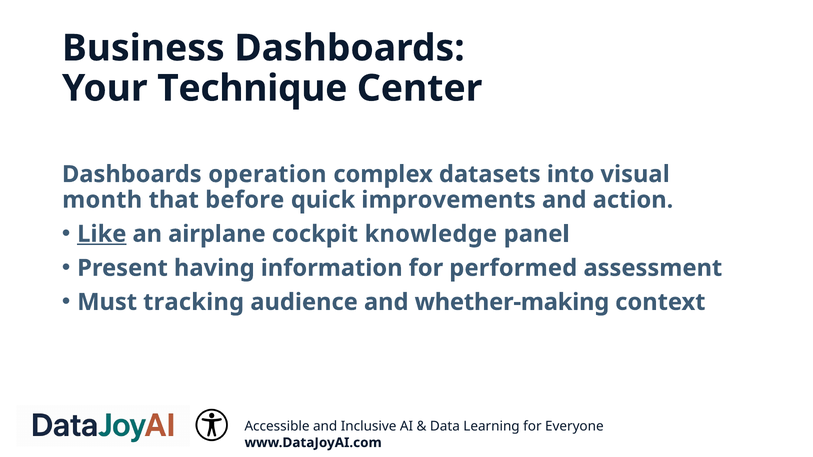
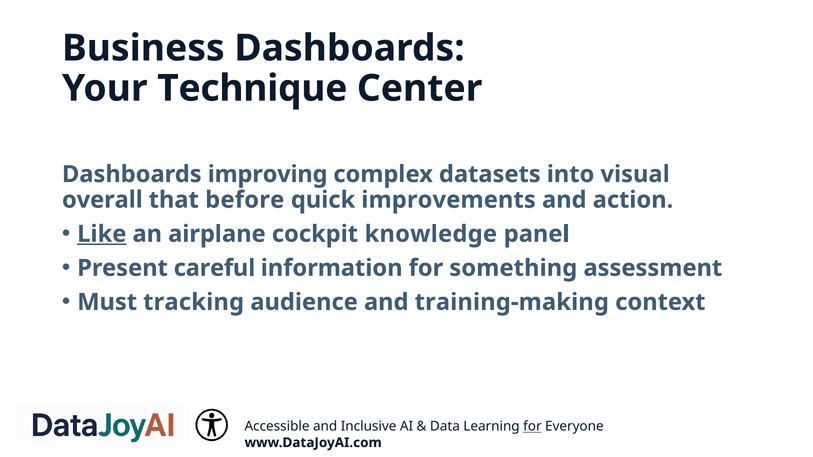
operation: operation -> improving (268, 174)
month: month -> overall (102, 200)
having: having -> careful (214, 268)
performed: performed -> something (513, 268)
whether-making: whether-making -> training-making (512, 302)
for underline: none -> present (532, 427)
